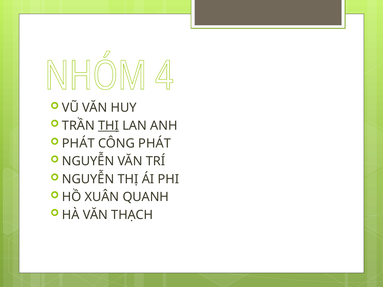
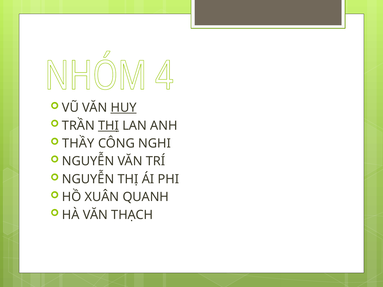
HUY underline: none -> present (124, 108)
PHÁT: PHÁT -> THẦY (78, 144)
CÔNG PHÁT: PHÁT -> NGHI (155, 144)
